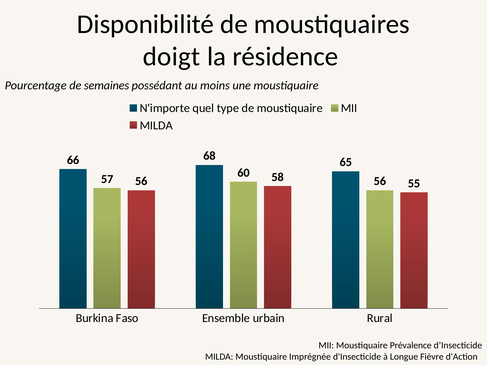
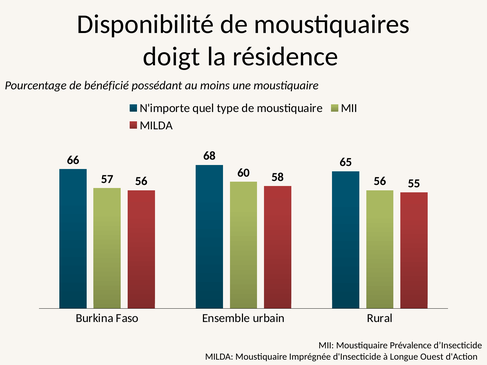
semaines: semaines -> bénéficié (106, 86)
Fièvre: Fièvre -> Ouest (432, 357)
